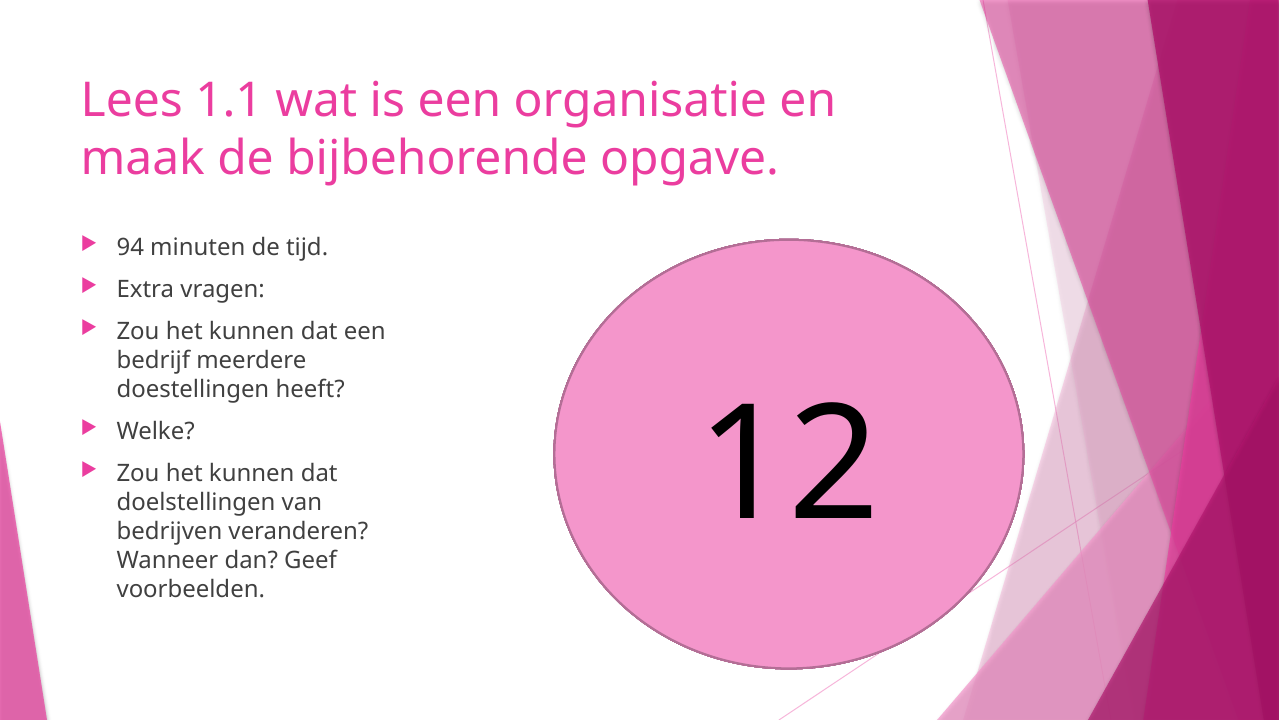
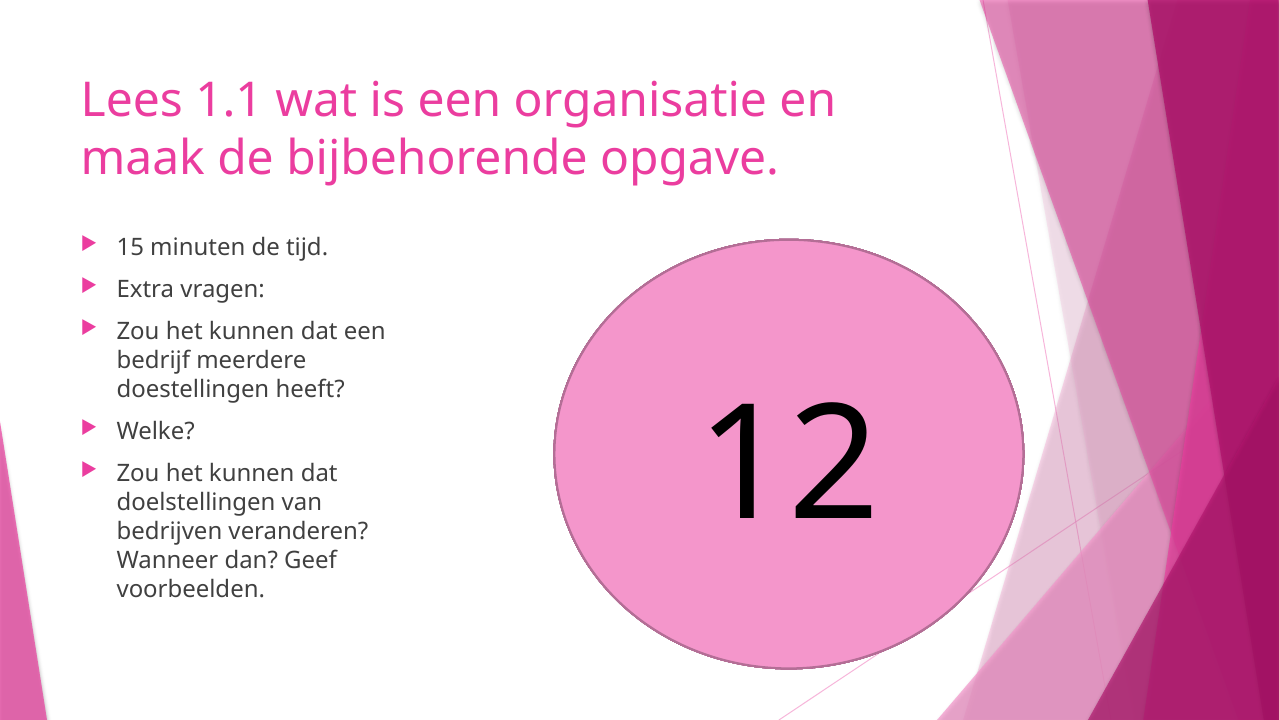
94: 94 -> 15 (130, 248)
